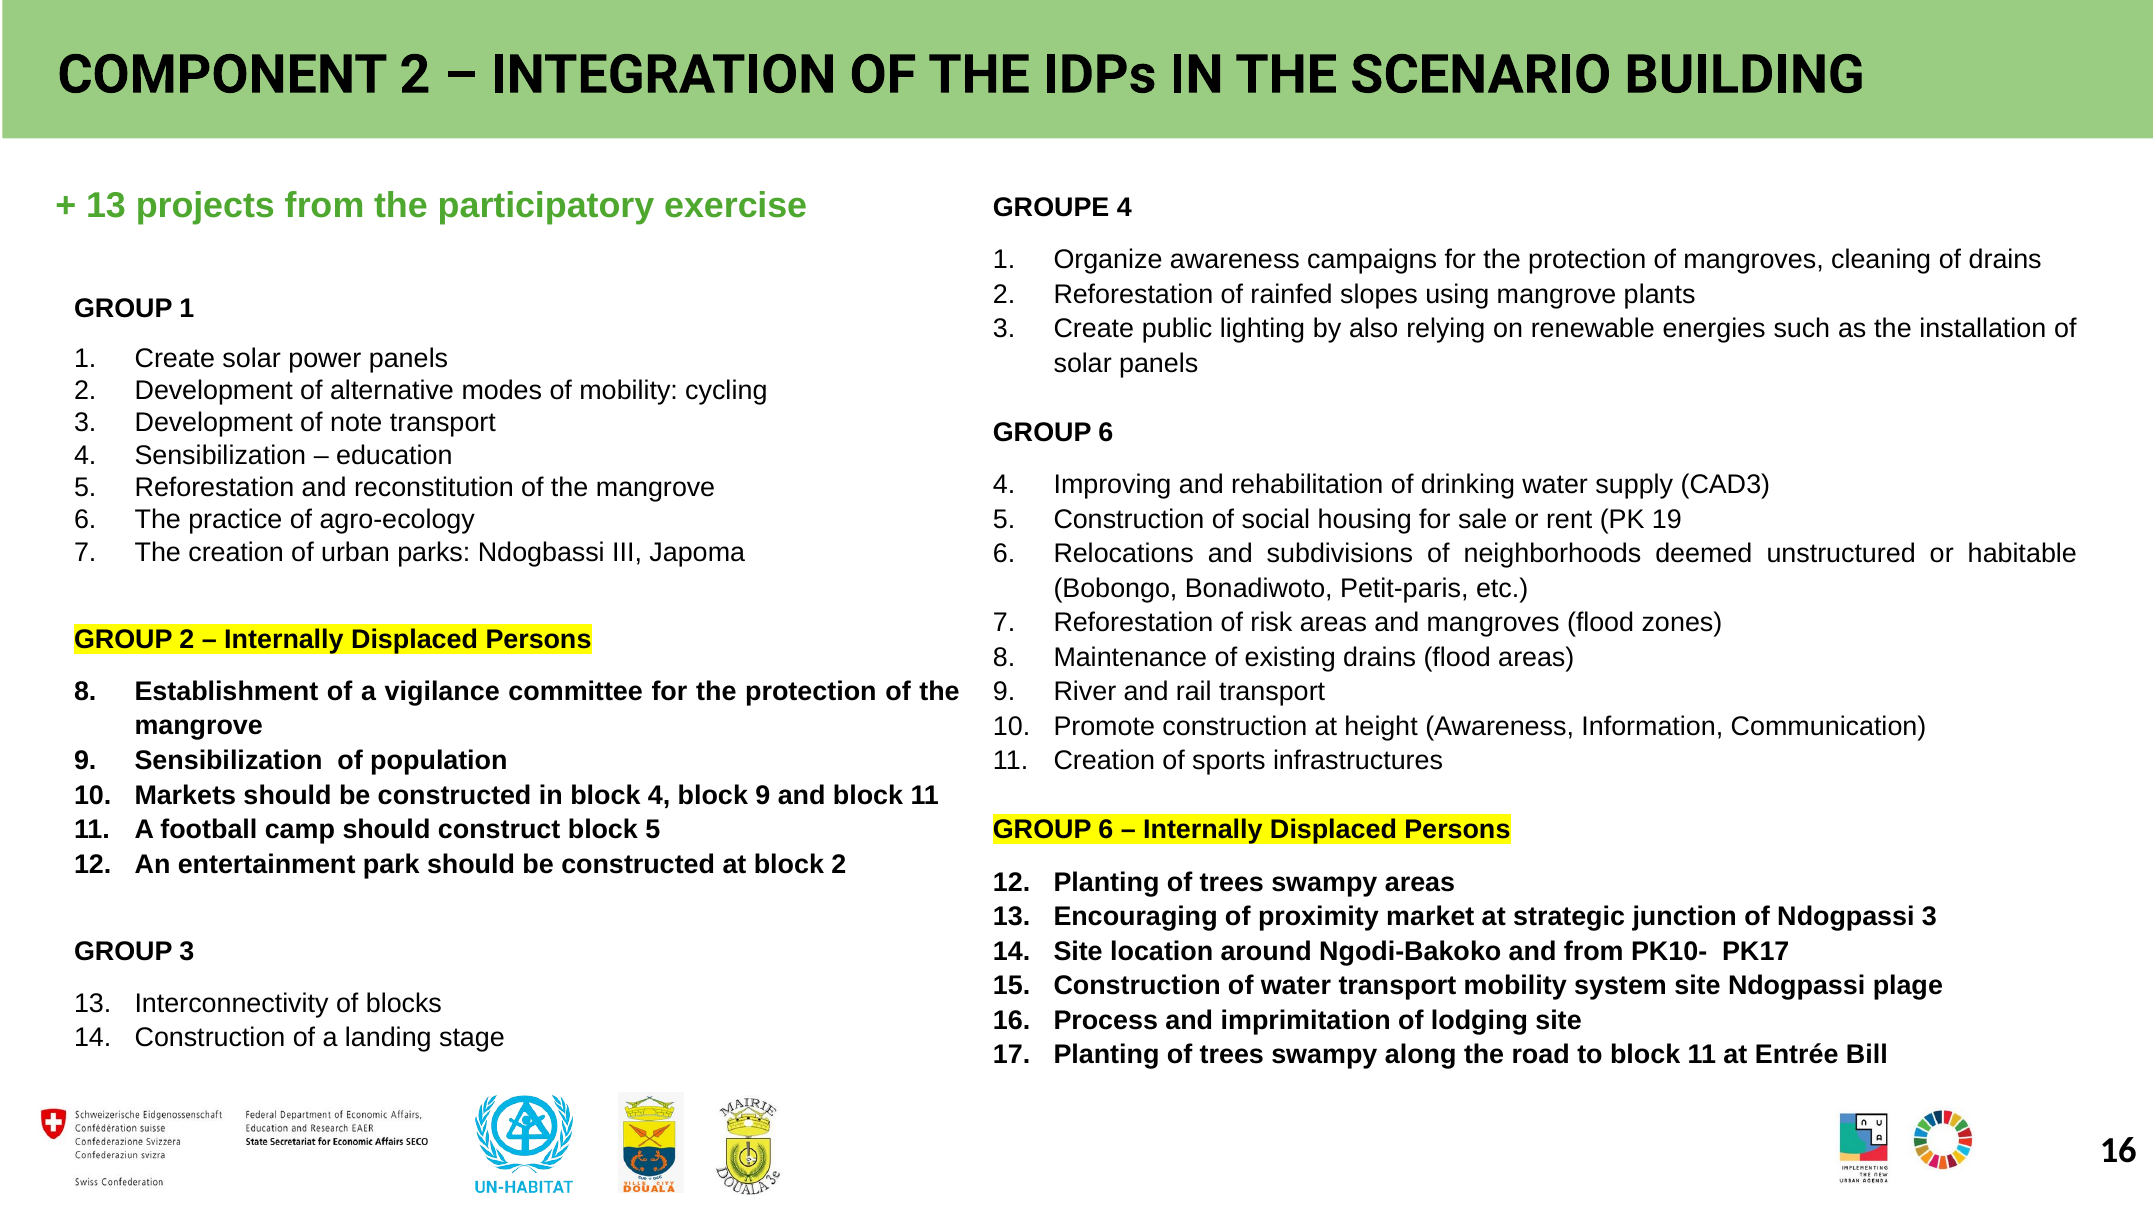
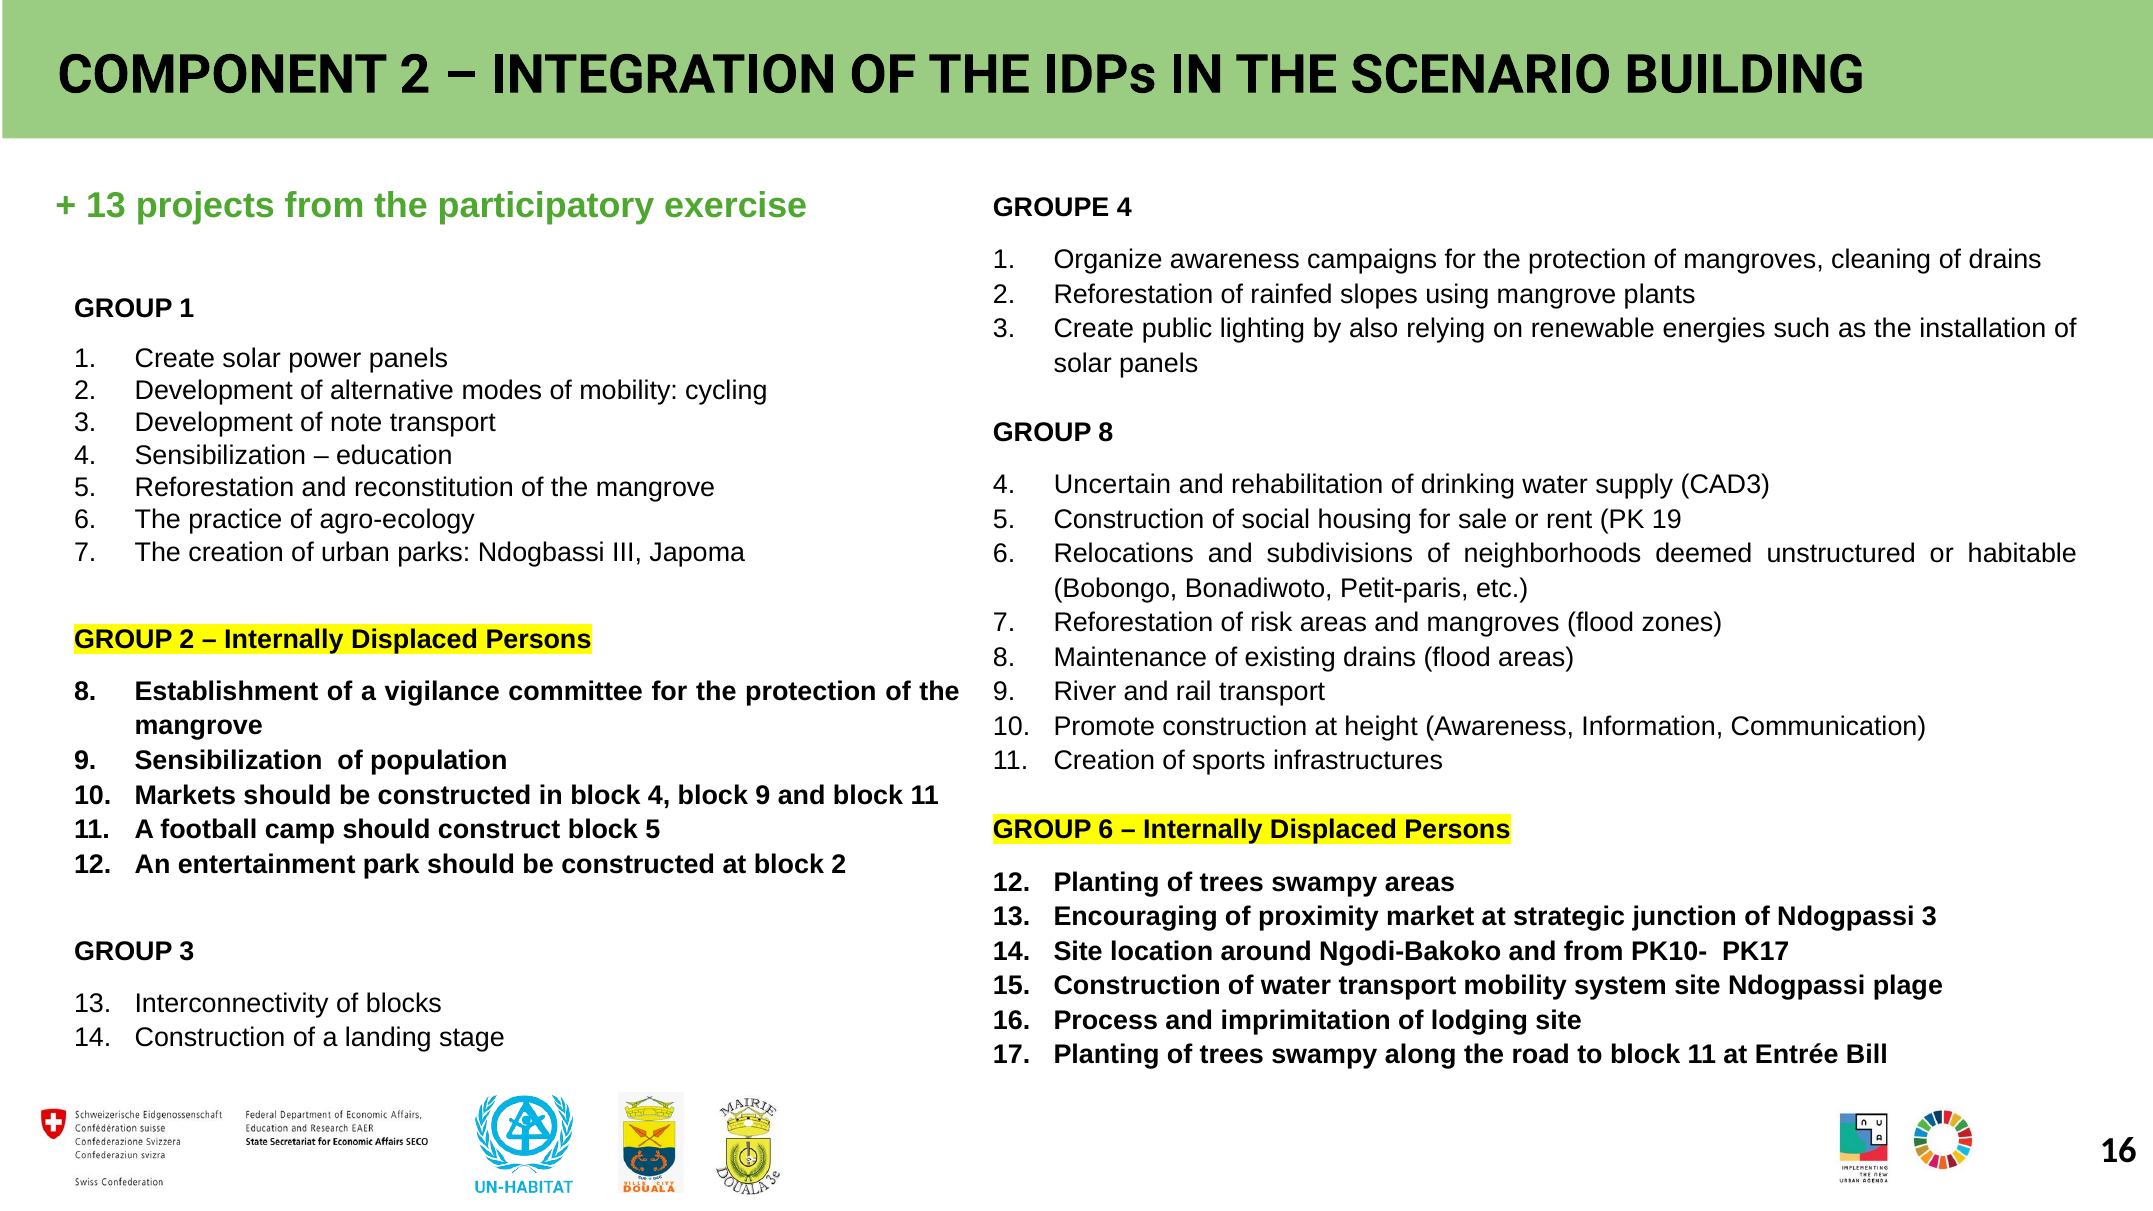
6: 6 -> 8 (1106, 432)
Improving: Improving -> Uncertain (1112, 485)
